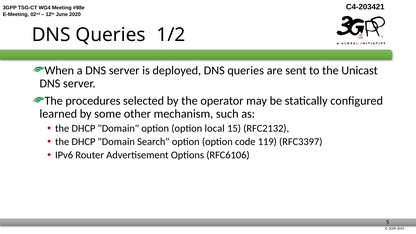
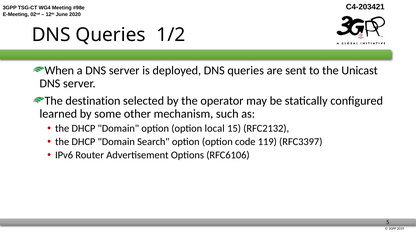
procedures: procedures -> destination (93, 101)
